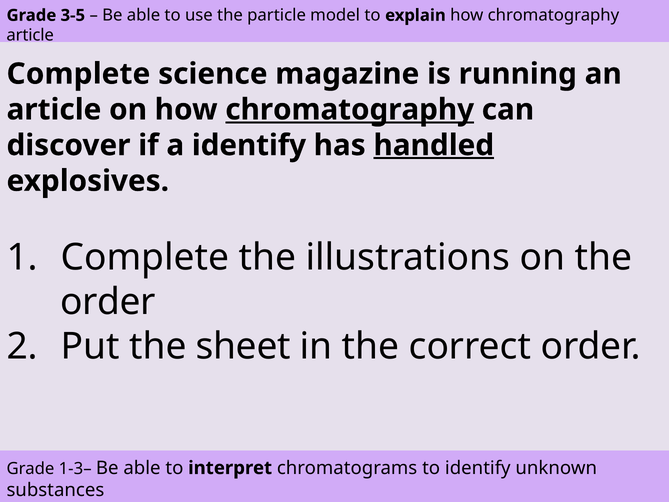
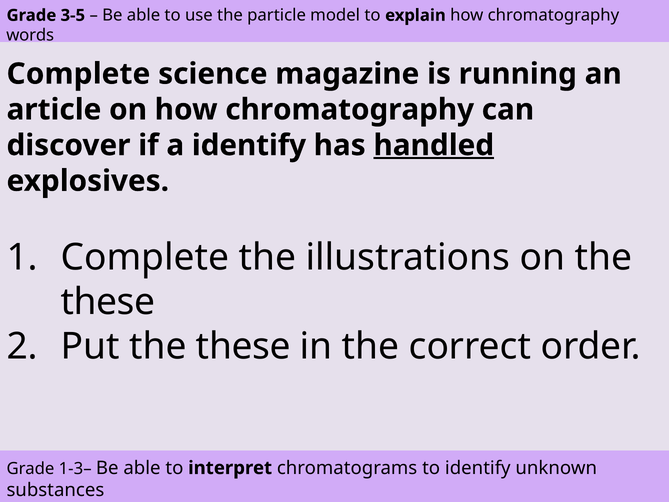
article: article -> words (30, 35)
chromatography underline: present -> none (350, 110)
order: order -> these (108, 302)
Put the sheet: sheet -> these (243, 346)
